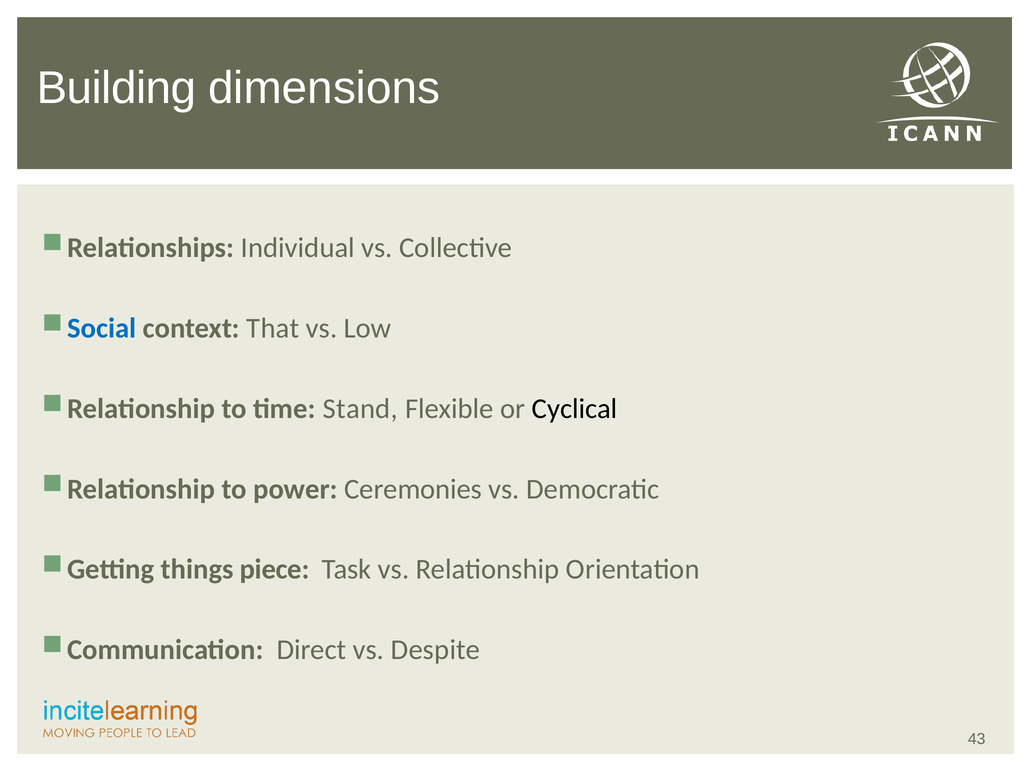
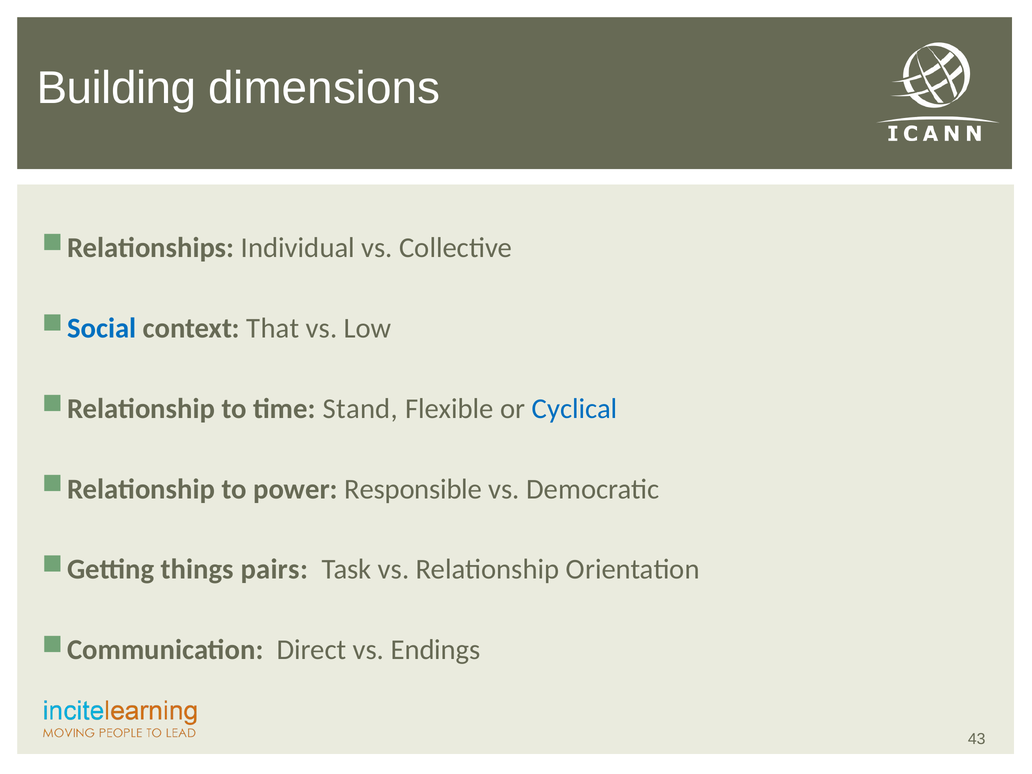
Cyclical colour: black -> blue (575, 409)
Ceremonies: Ceremonies -> Responsible (413, 489)
piece: piece -> pairs (274, 569)
Despite: Despite -> Endings (436, 650)
